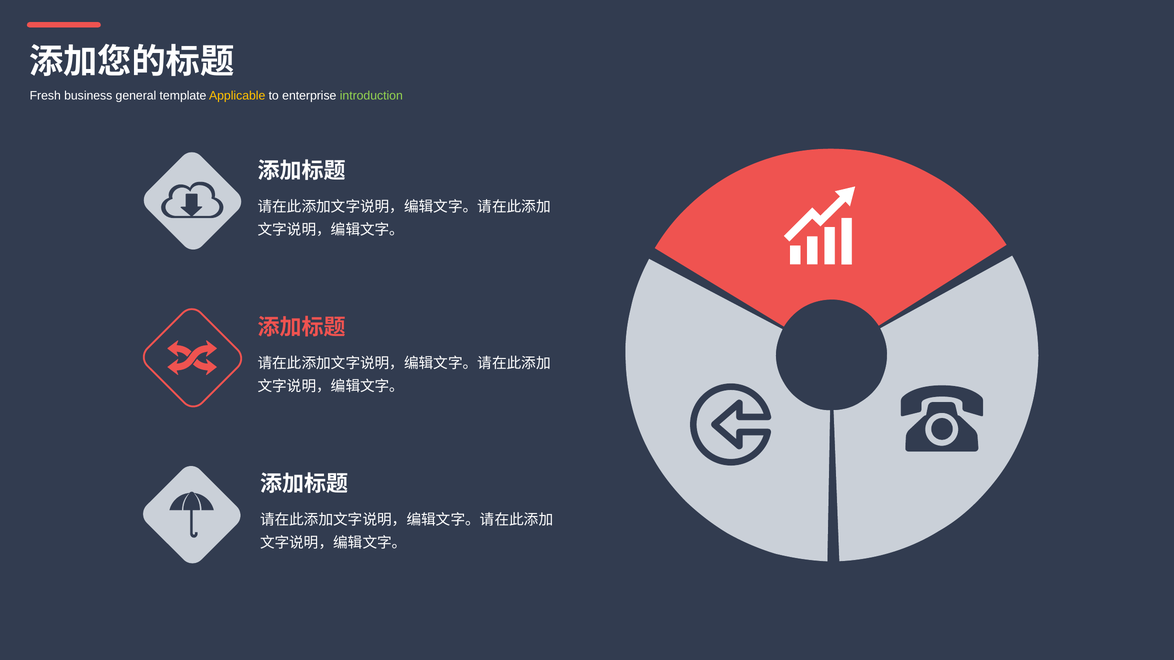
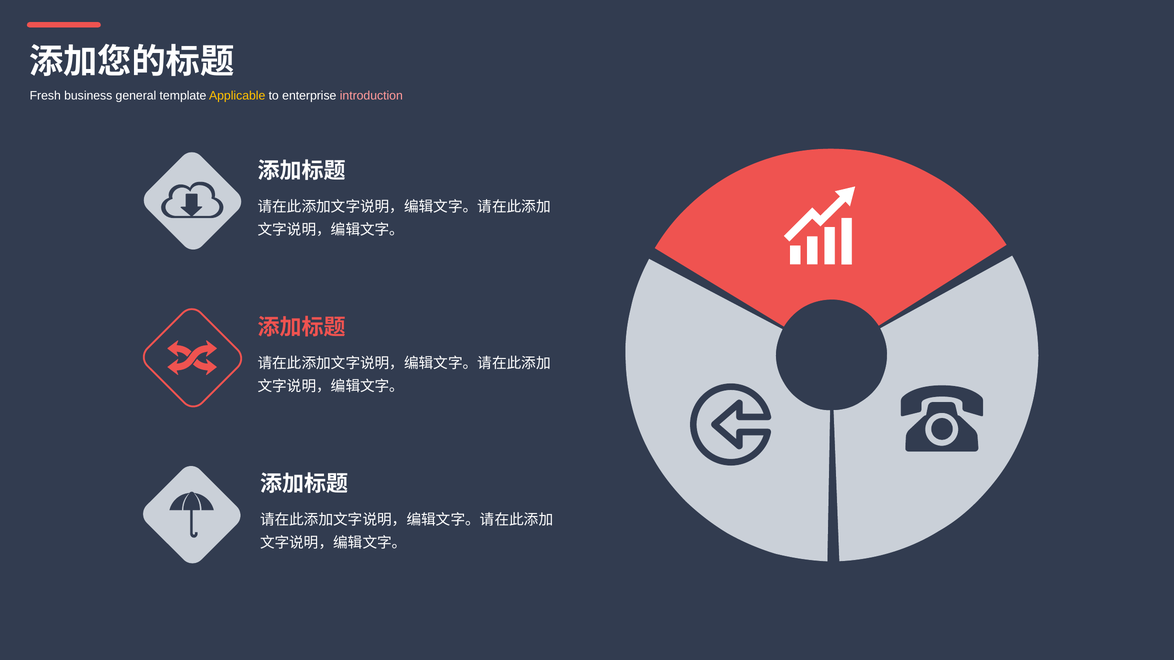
introduction colour: light green -> pink (371, 96)
